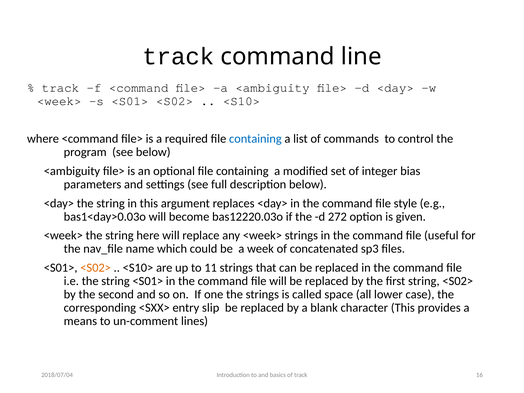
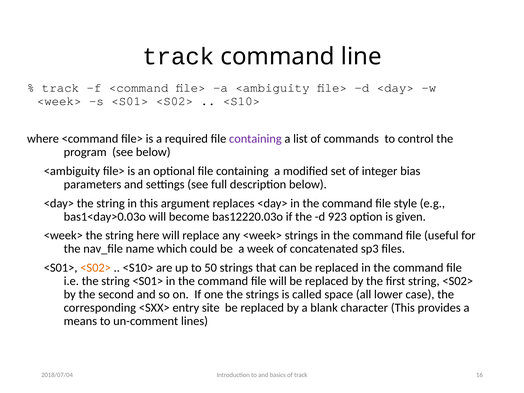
containing colour: blue -> purple (255, 139)
272: 272 -> 923 (337, 217)
11: 11 -> 50 (211, 268)
slip: slip -> site (211, 308)
